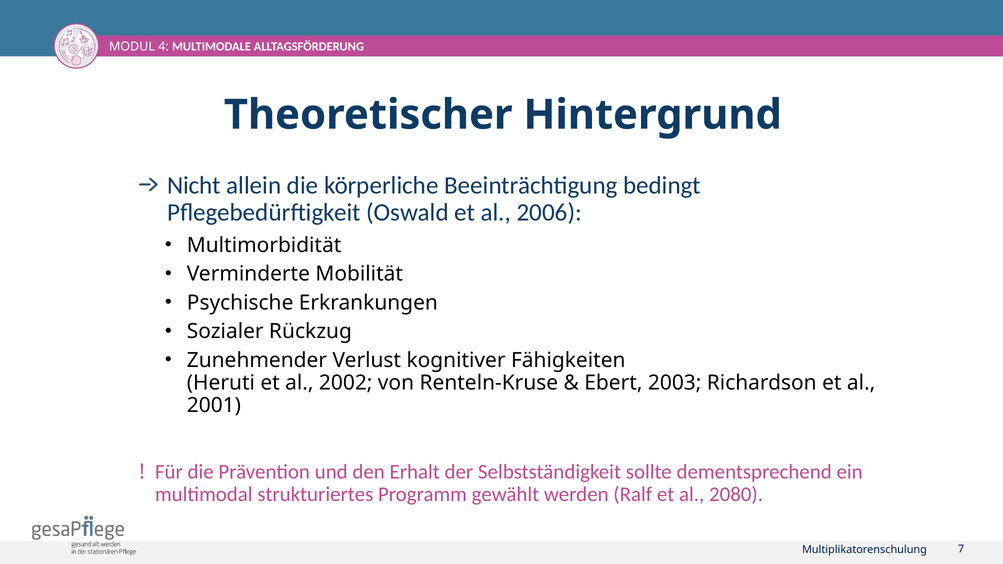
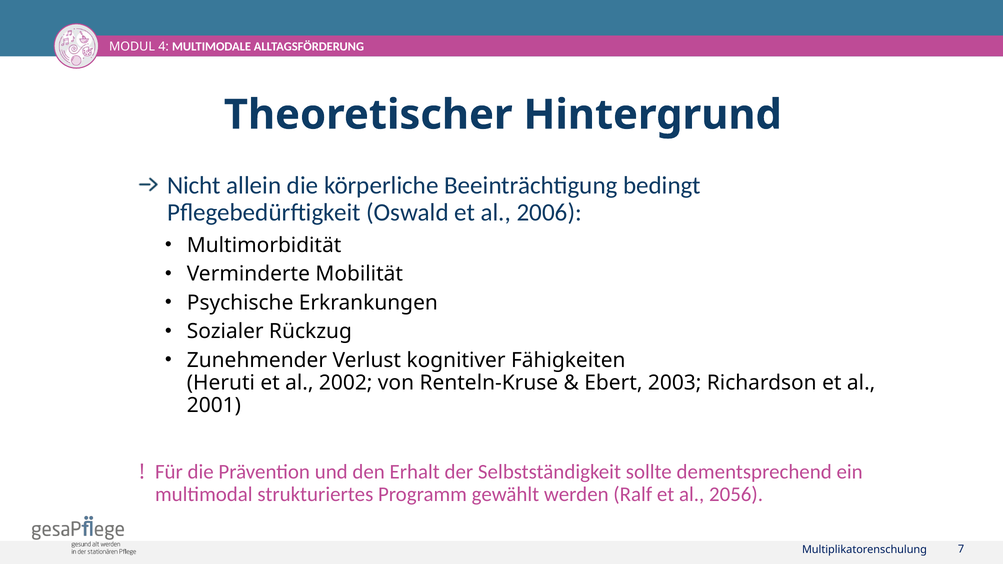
2080: 2080 -> 2056 (736, 494)
